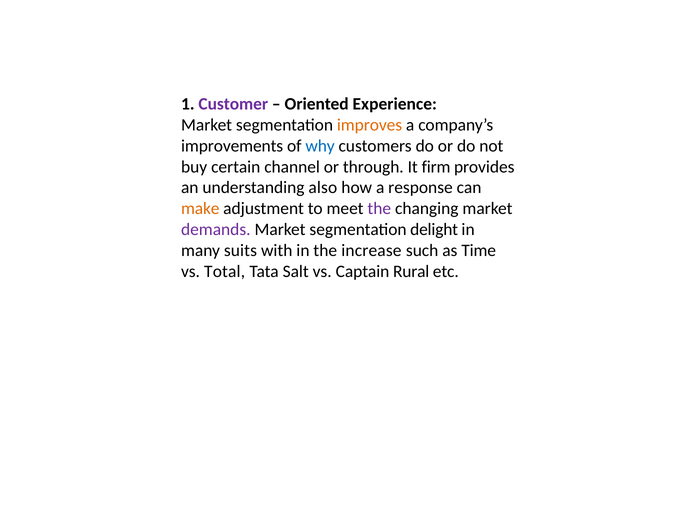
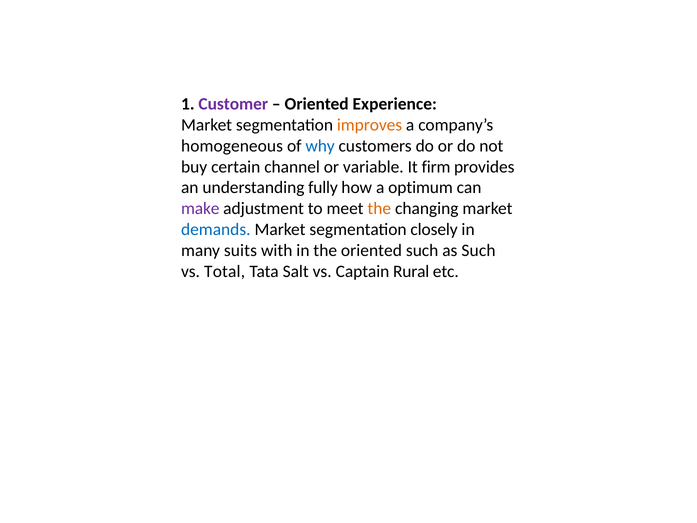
improvements: improvements -> homogeneous (232, 146)
through: through -> variable (373, 167)
also: also -> fully (323, 188)
response: response -> optimum (421, 188)
make colour: orange -> purple (200, 209)
the colour: purple -> orange (379, 209)
demands colour: purple -> blue (216, 229)
delight: delight -> closely (434, 229)
the increase: increase -> oriented (371, 250)
as Time: Time -> Such (479, 250)
